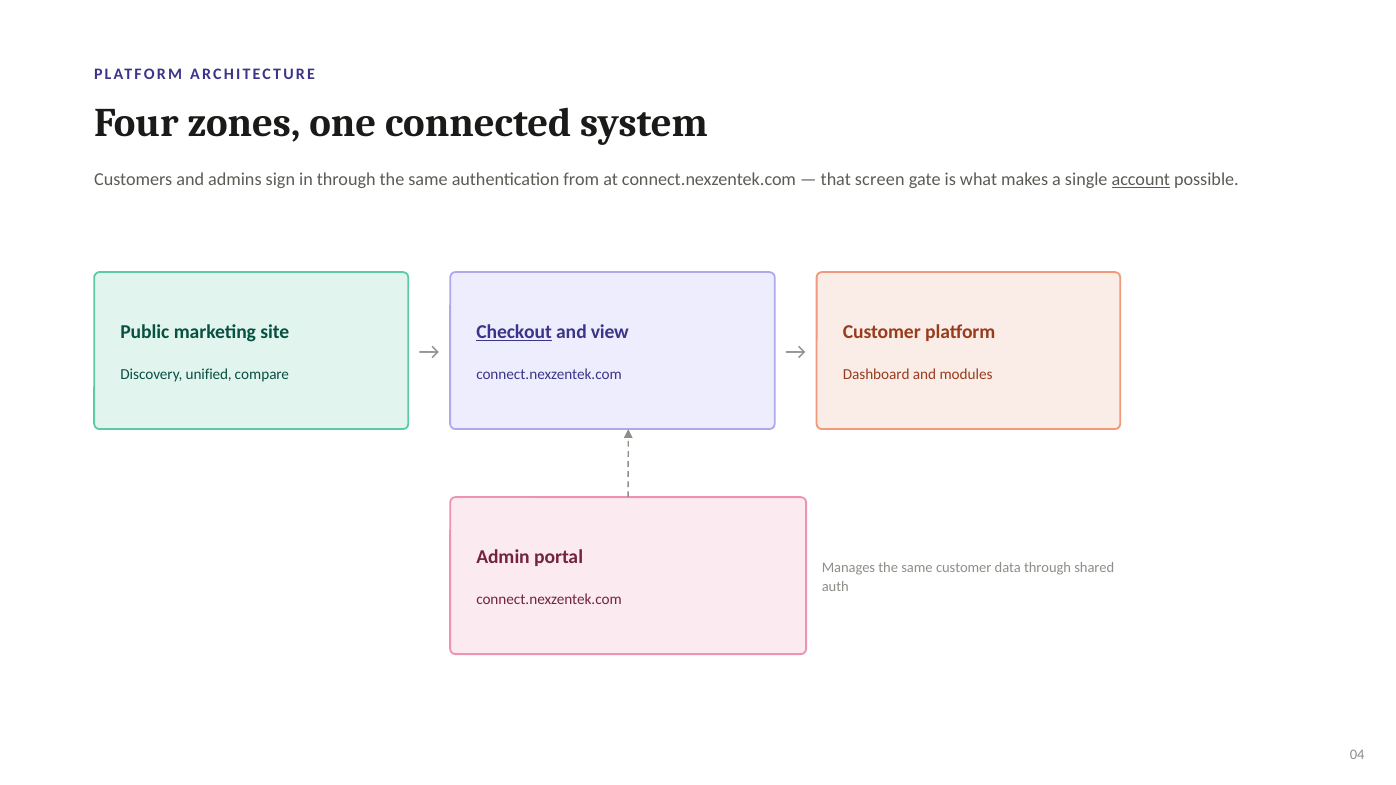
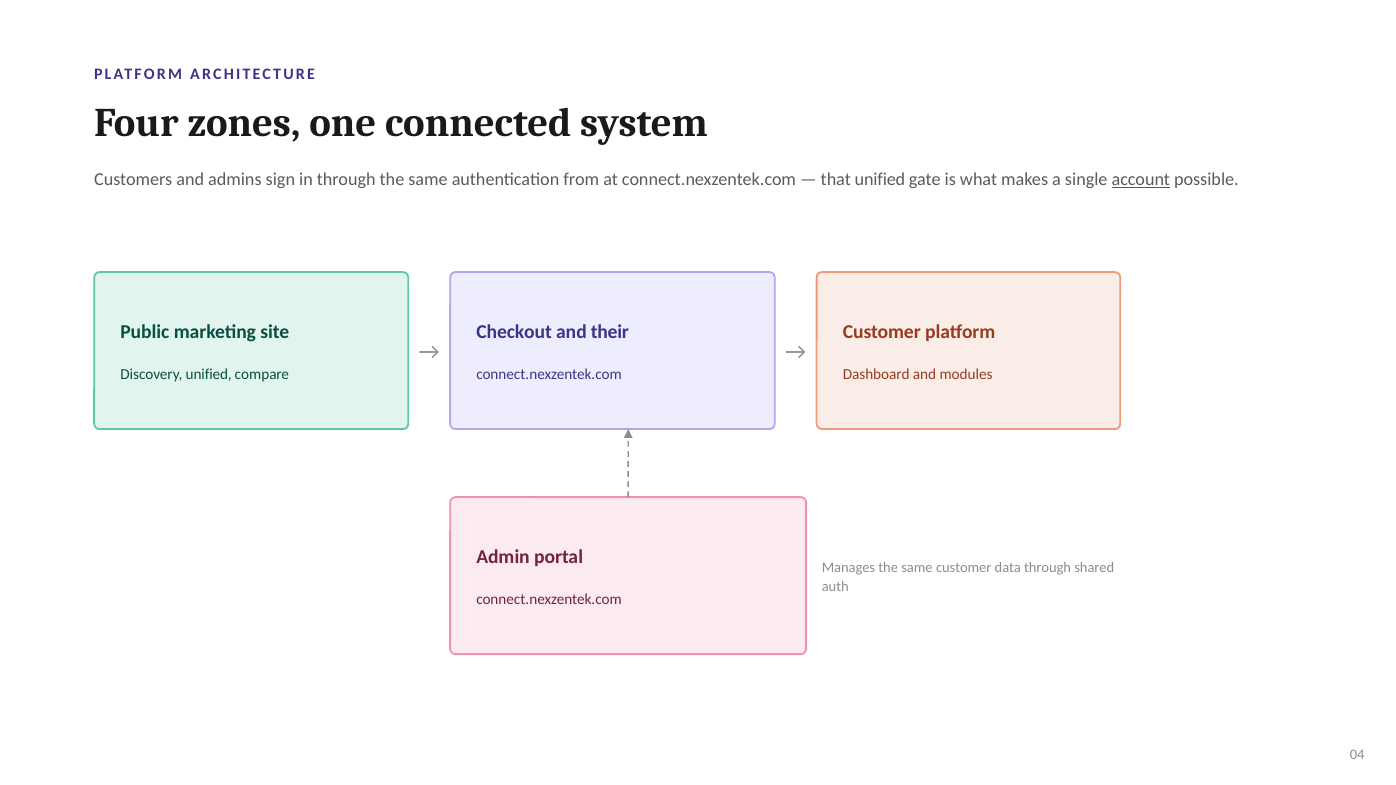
that screen: screen -> unified (880, 179)
Checkout underline: present -> none (514, 332)
view: view -> their (610, 332)
